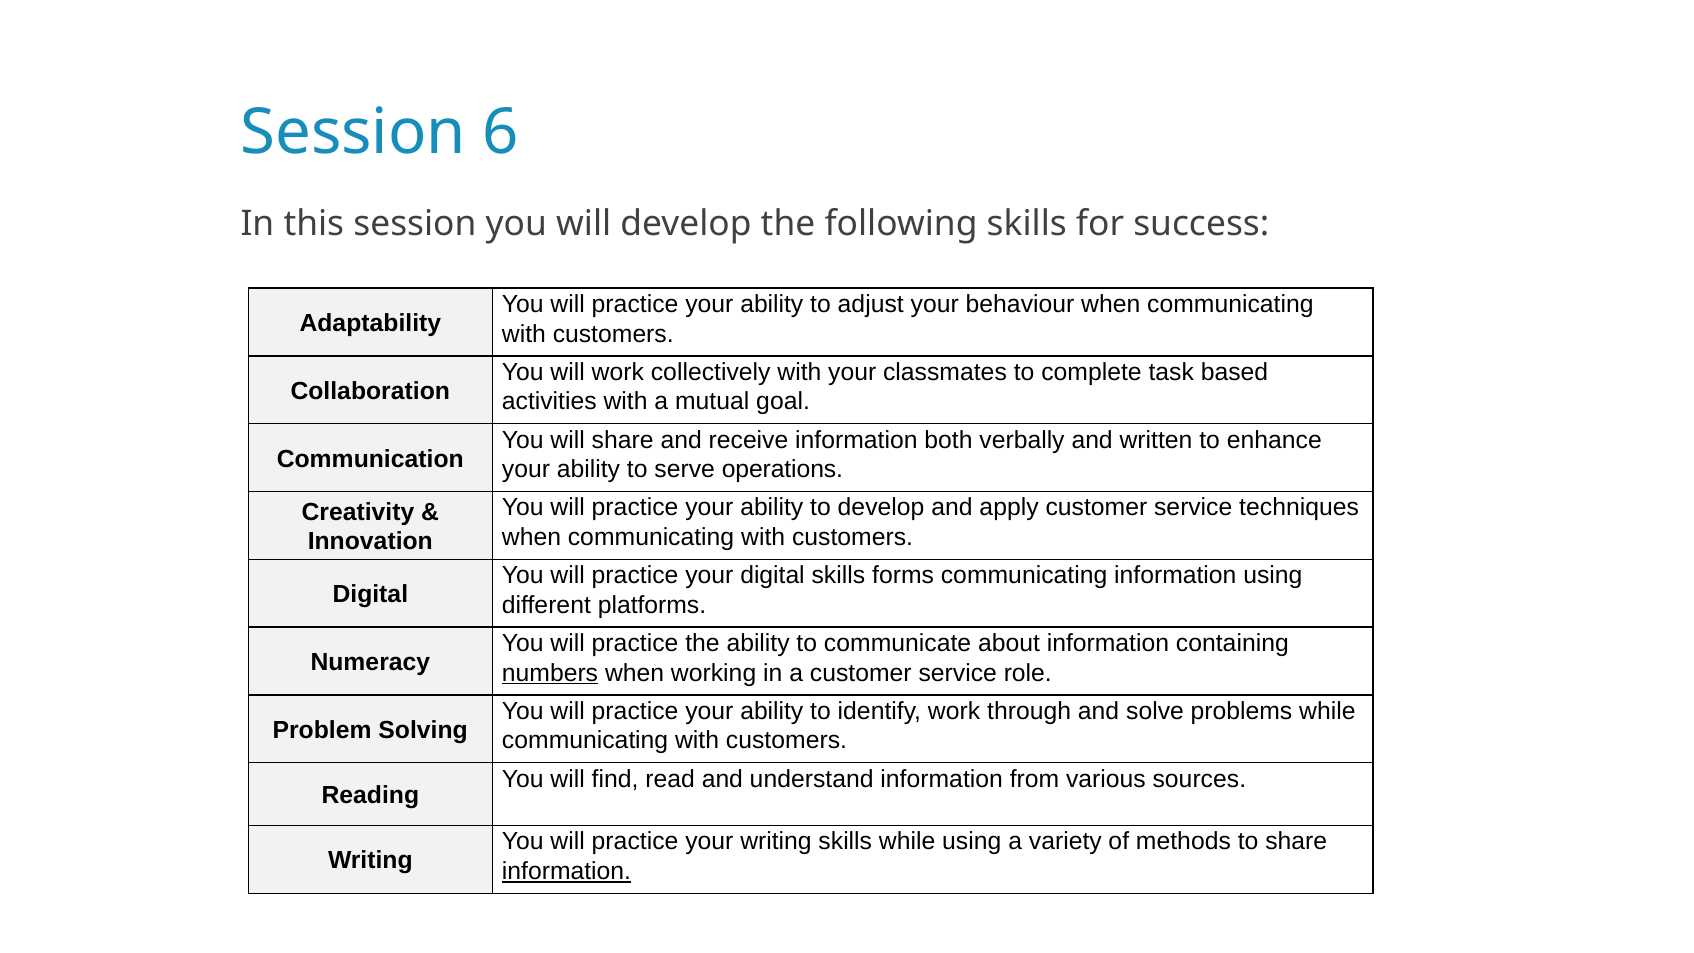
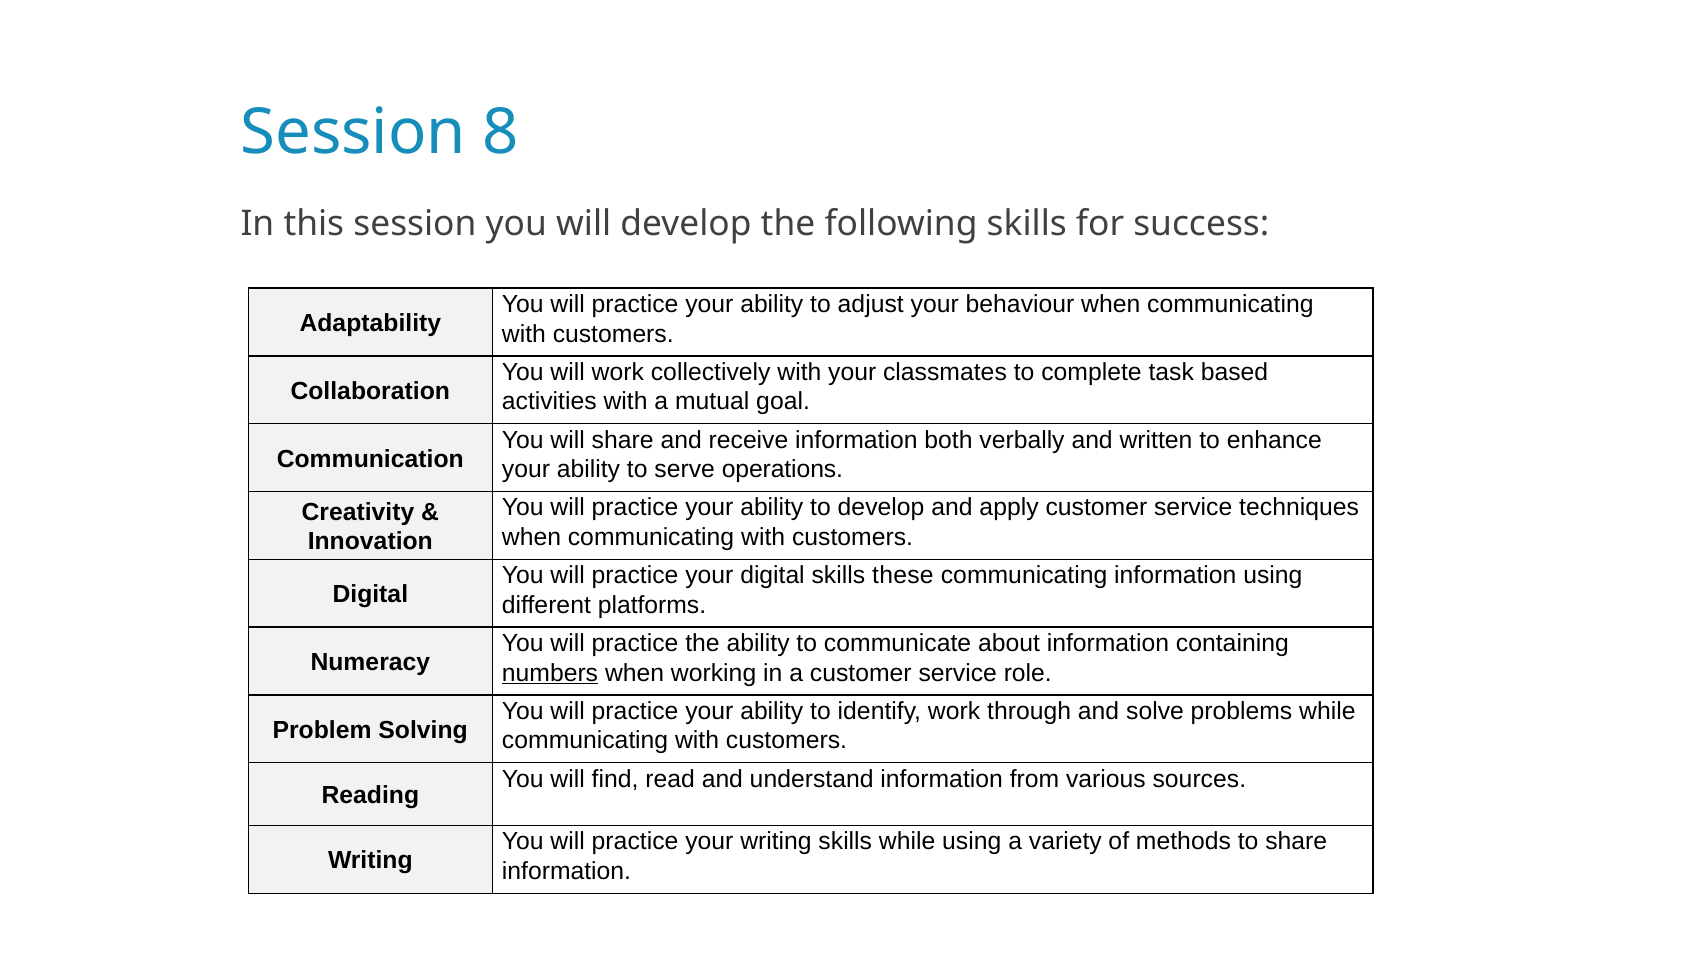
6: 6 -> 8 (501, 133)
forms: forms -> these (903, 575)
information underline: present -> none (567, 871)
